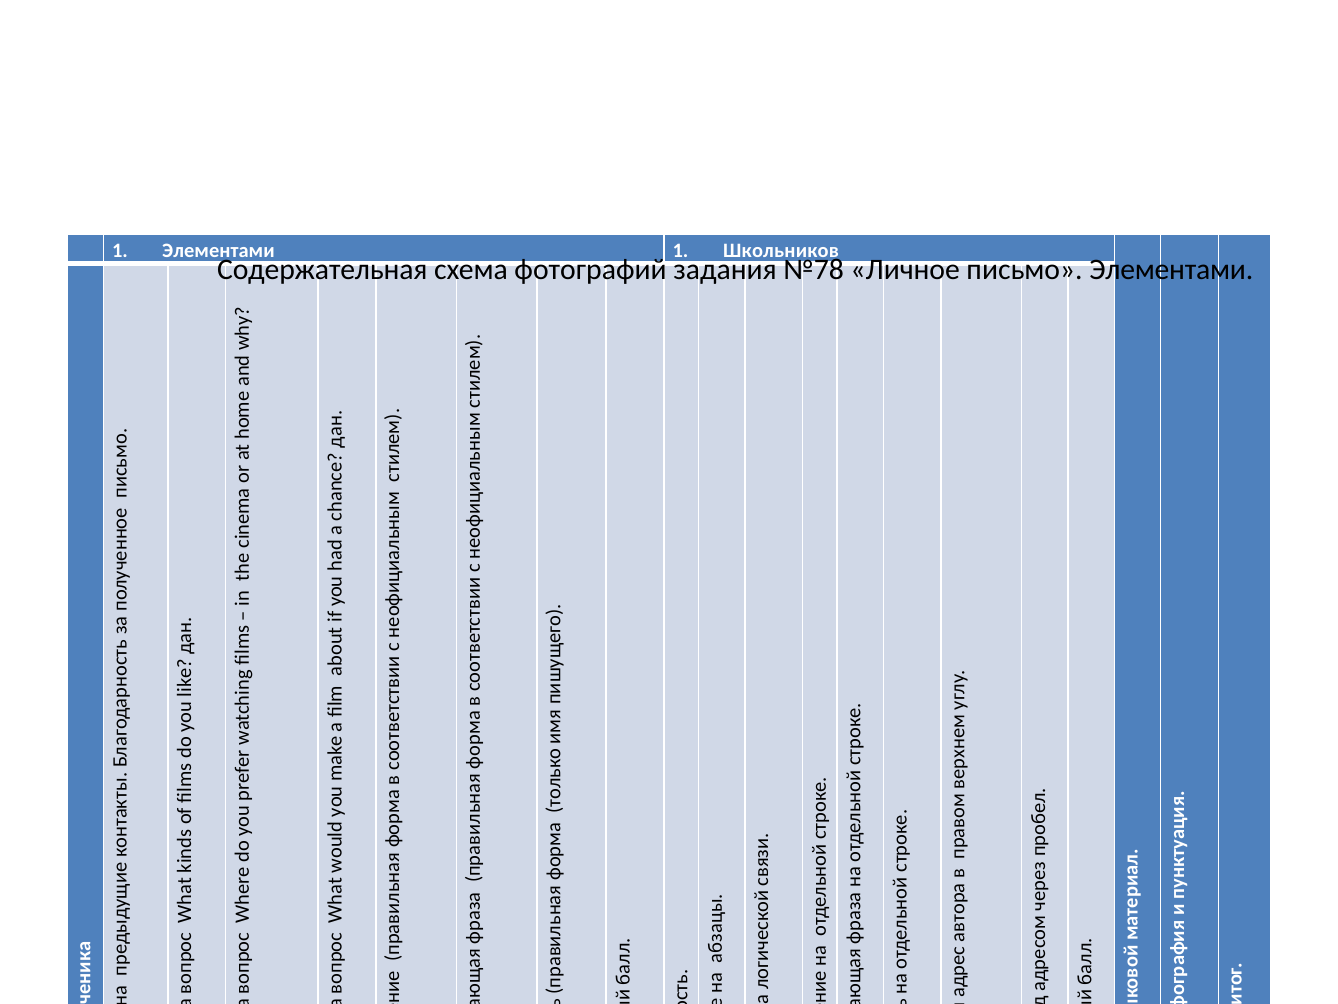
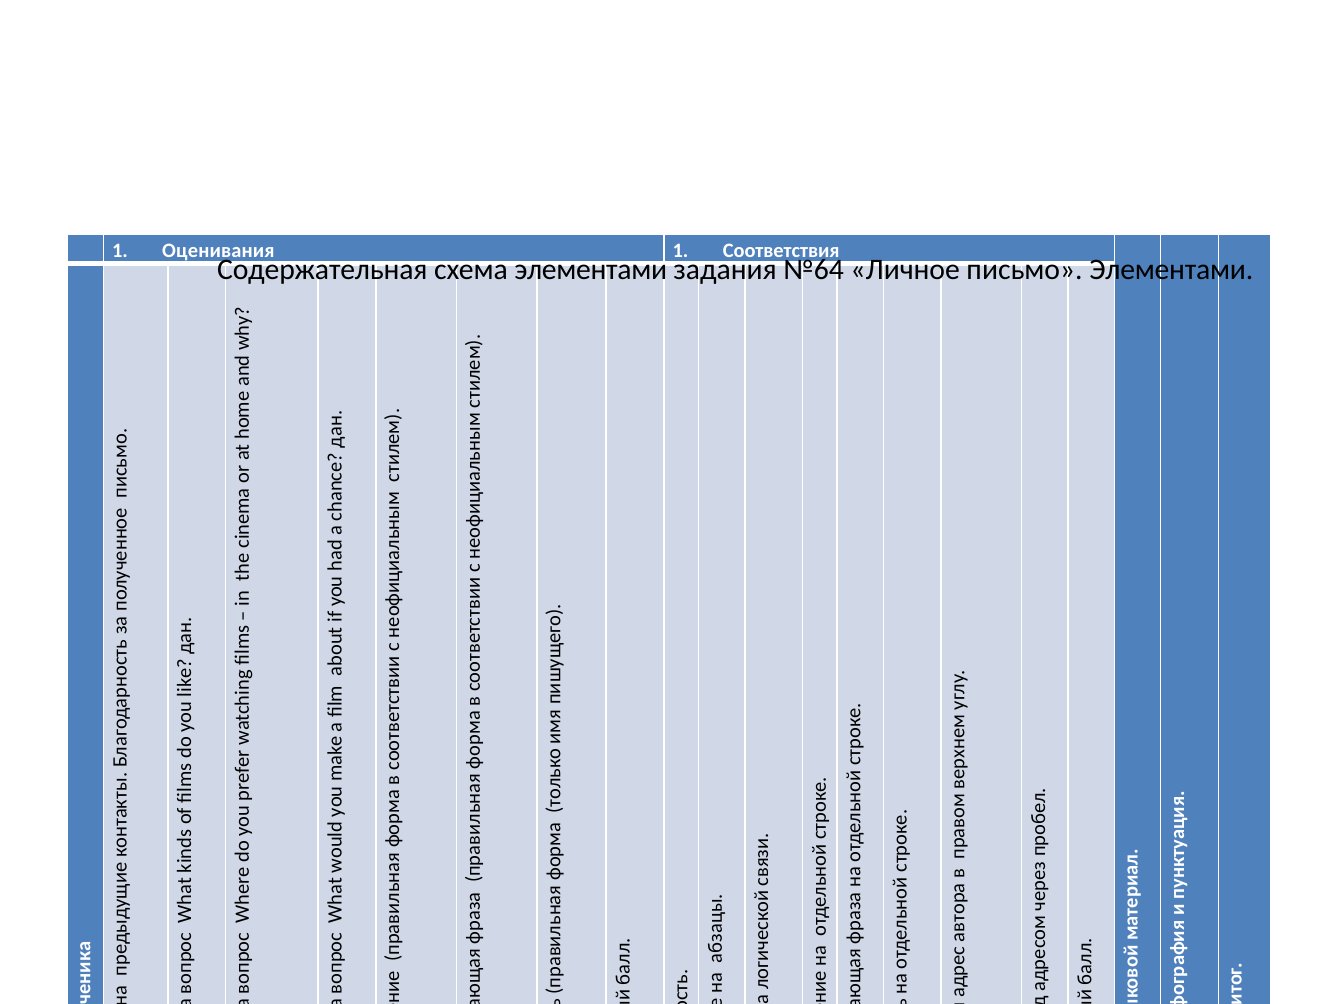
Элементами: Элементами -> Оценивания (218, 251)
Школьников: Школьников -> Соответствия (781, 251)
схема фотографий: фотографий -> элементами (591, 270)
№78: №78 -> №64 (814, 270)
